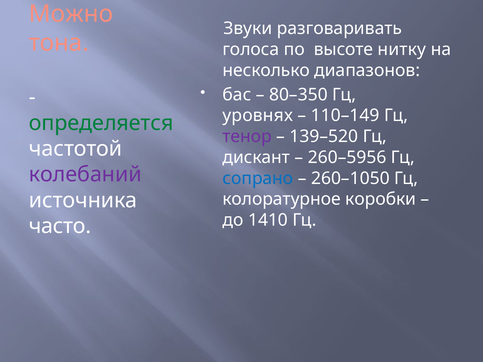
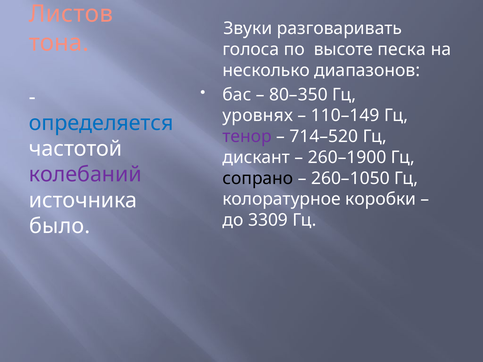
Можно: Можно -> Листов (71, 14)
нитку: нитку -> песка (402, 49)
определяется colour: green -> blue (101, 123)
139–520: 139–520 -> 714–520 (324, 137)
260–5956: 260–5956 -> 260–1900 (347, 157)
сопрано colour: blue -> black (258, 178)
1410: 1410 -> 3309 (268, 220)
часто: часто -> было (60, 226)
